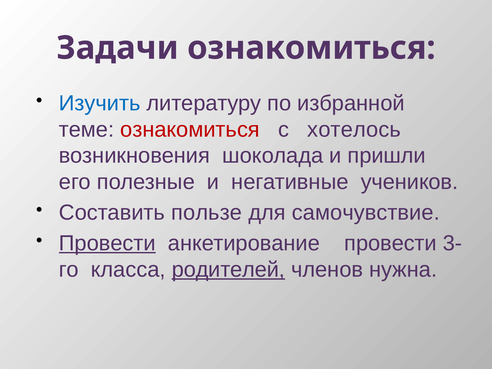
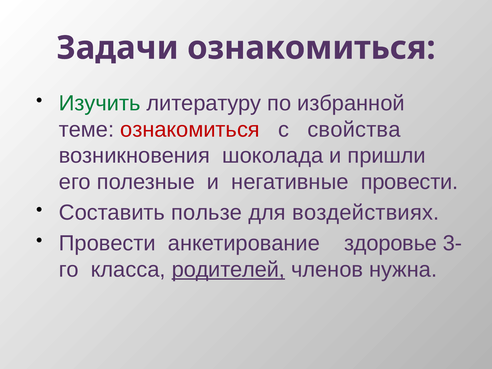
Изучить colour: blue -> green (100, 103)
хотелось: хотелось -> свойства (354, 129)
негативные учеников: учеников -> провести (410, 182)
самочувствие: самочувствие -> воздействиях (366, 213)
Провести underline: present -> none (107, 243)
анкетирование провести: провести -> здоровье (391, 243)
